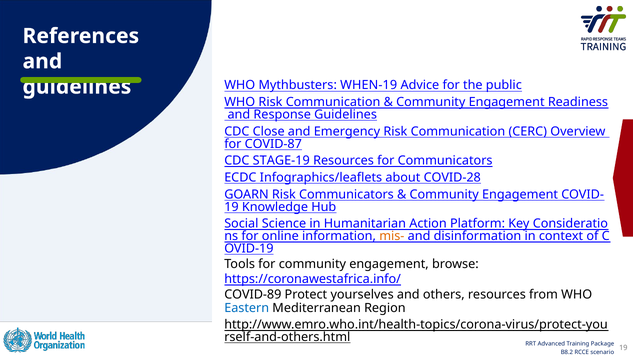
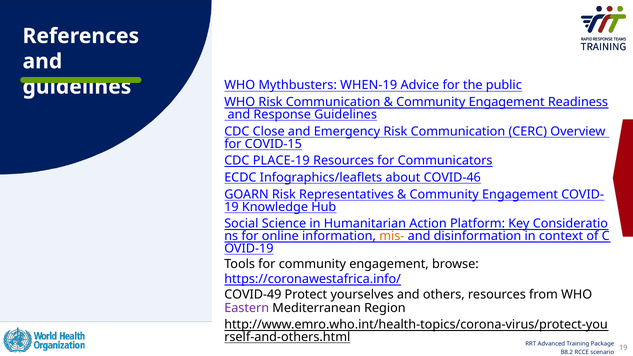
COVID-87: COVID-87 -> COVID-15 (273, 144)
STAGE-19: STAGE-19 -> PLACE-19 (281, 161)
COVID-28: COVID-28 -> COVID-46 (452, 178)
Risk Communicators: Communicators -> Representatives (346, 194)
COVID-89: COVID-89 -> COVID-49 (253, 295)
Eastern colour: blue -> purple (247, 308)
